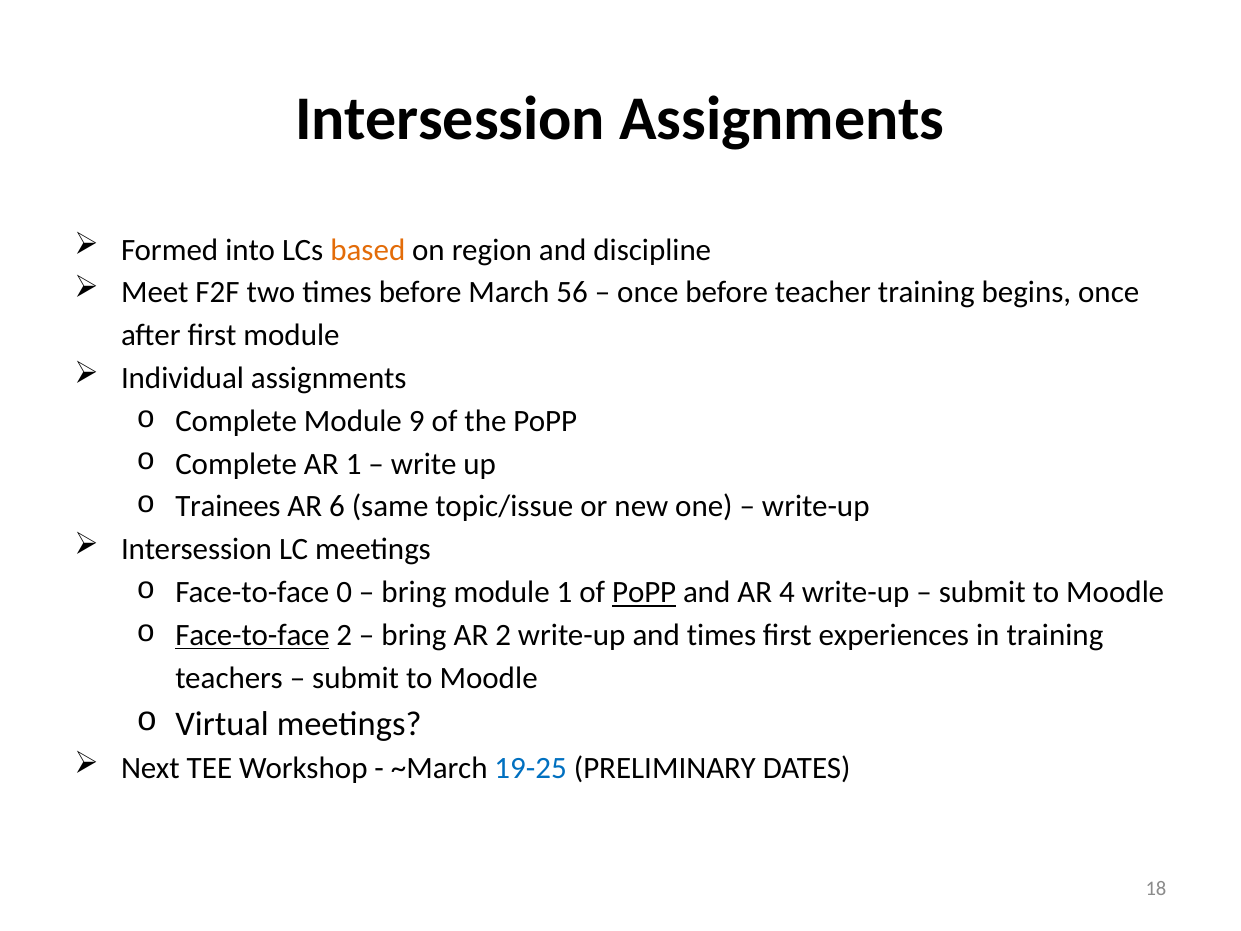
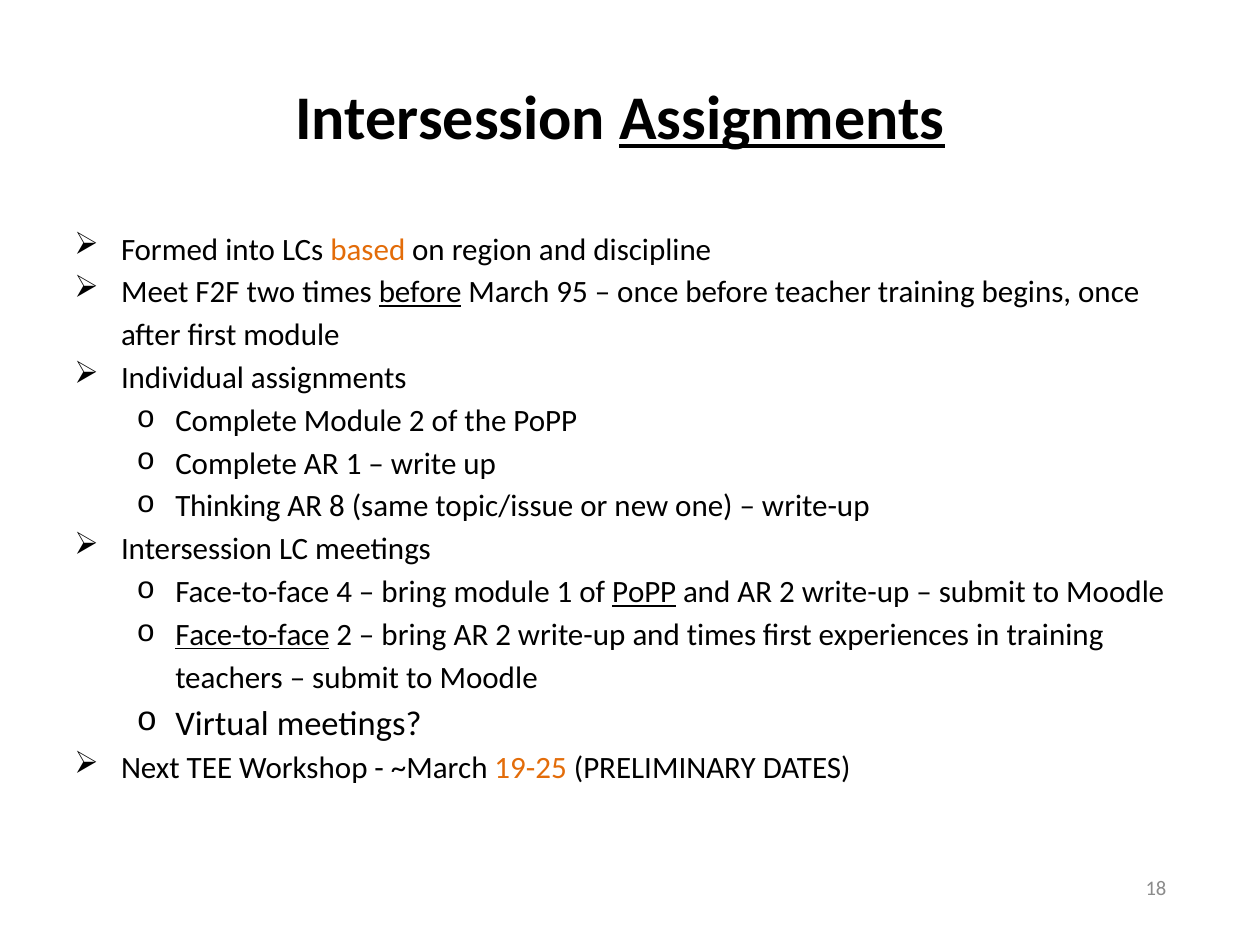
Assignments underline: none -> present (782, 119)
before underline: none -> present (420, 293)
56: 56 -> 95 (572, 293)
Module 9: 9 -> 2 (417, 421)
Trainees: Trainees -> Thinking (228, 507)
6: 6 -> 8 (337, 507)
0: 0 -> 4 (344, 592)
and AR 4: 4 -> 2 (787, 592)
19-25 colour: blue -> orange (531, 768)
